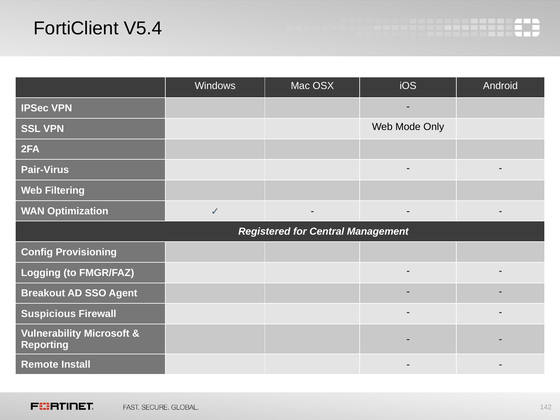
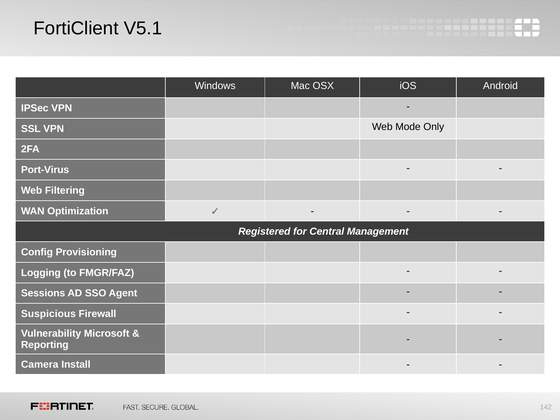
V5.4: V5.4 -> V5.1 (143, 28)
Pair-Virus: Pair-Virus -> Port-Virus (45, 170)
Breakout: Breakout -> Sessions (43, 293)
Remote: Remote -> Camera (40, 364)
